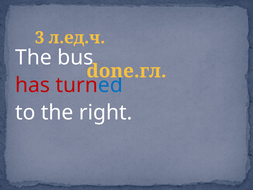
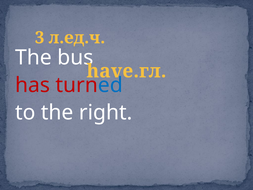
done.гл: done.гл -> have.гл (126, 71)
